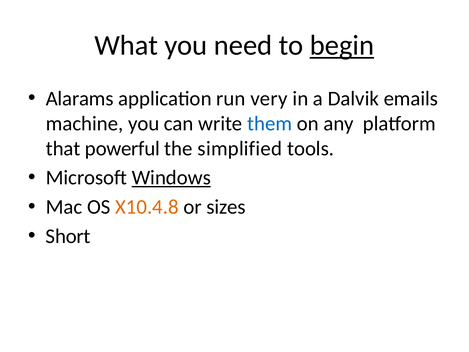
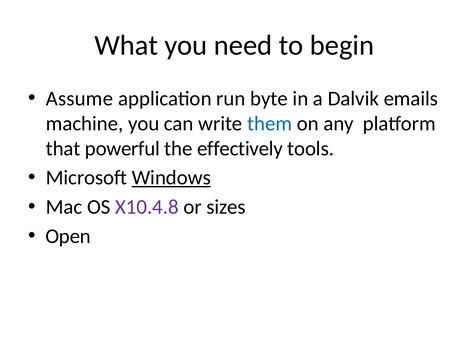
begin underline: present -> none (342, 45)
Alarams: Alarams -> Assume (79, 98)
very: very -> byte (269, 98)
simplified: simplified -> effectively (240, 148)
X10.4.8 colour: orange -> purple (147, 207)
Short: Short -> Open (68, 236)
